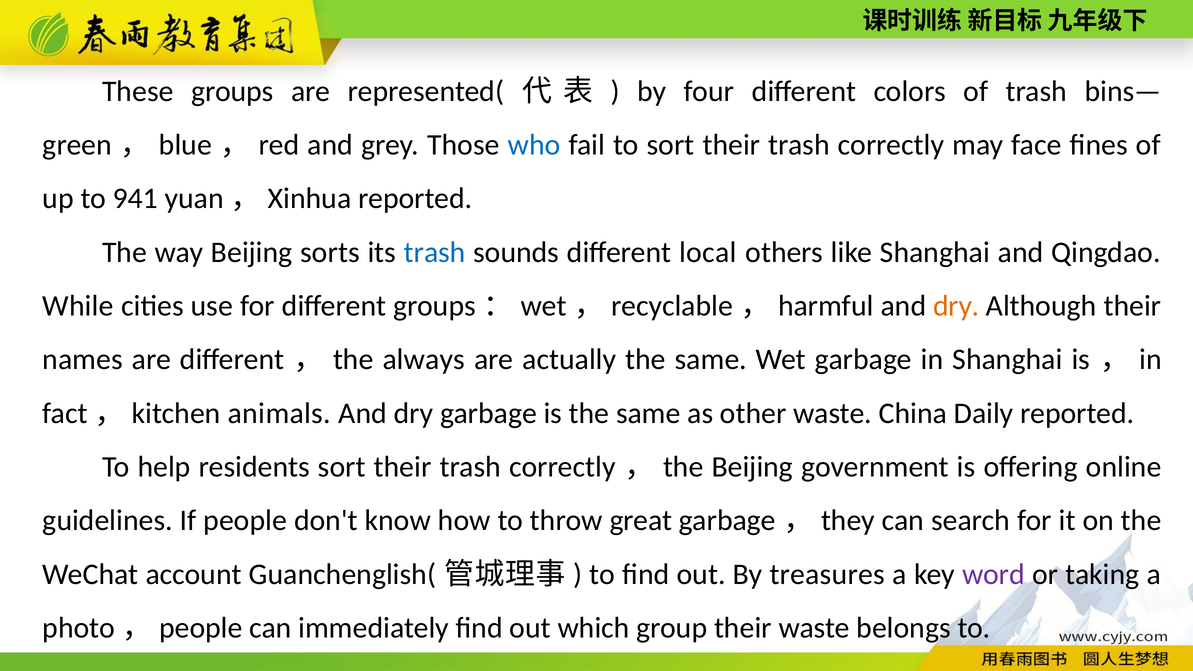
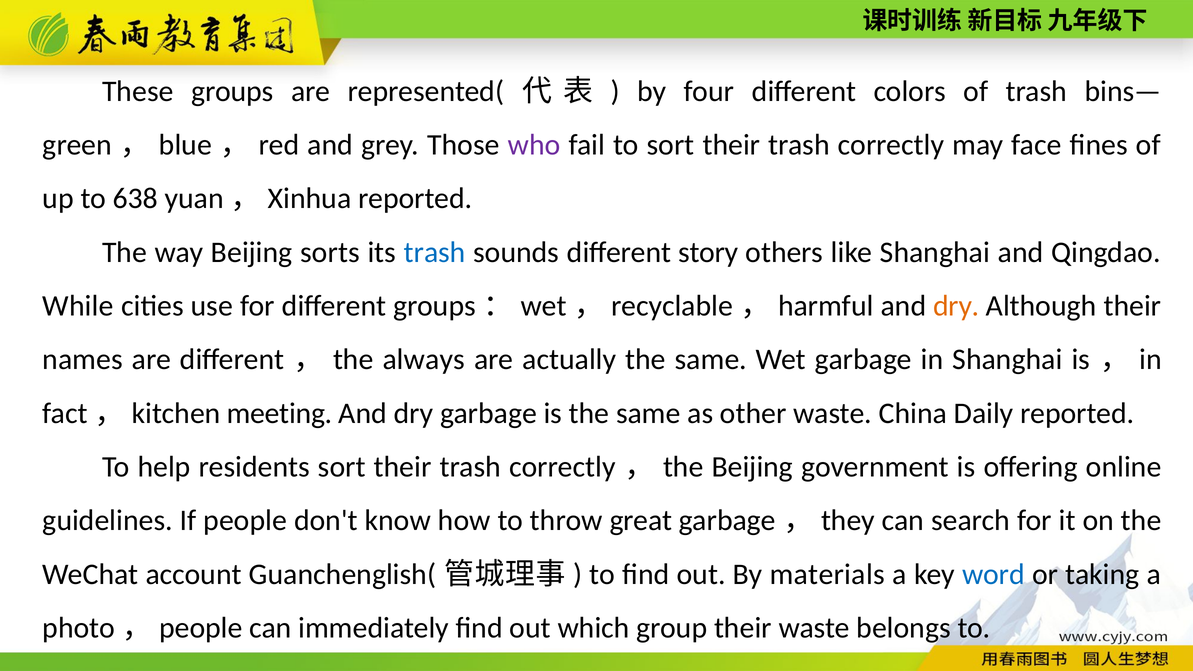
who colour: blue -> purple (534, 145)
941: 941 -> 638 (135, 199)
local: local -> story (708, 252)
animals: animals -> meeting (280, 413)
treasures: treasures -> materials (827, 574)
word colour: purple -> blue (994, 574)
